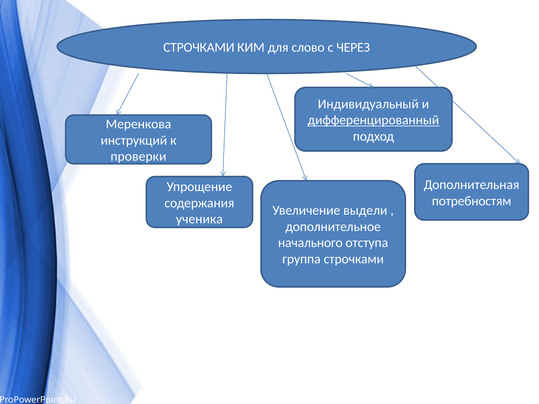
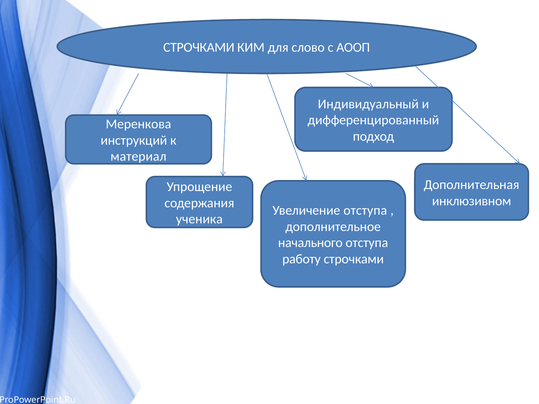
ЧЕРЕЗ: ЧЕРЕЗ -> АООП (353, 47)
дифференцированный underline: present -> none (373, 120)
проверки: проверки -> материал (138, 157)
потребностям: потребностям -> инклюзивном (472, 201)
Увеличение выдели: выдели -> отступа (365, 211)
группа: группа -> работу (302, 259)
